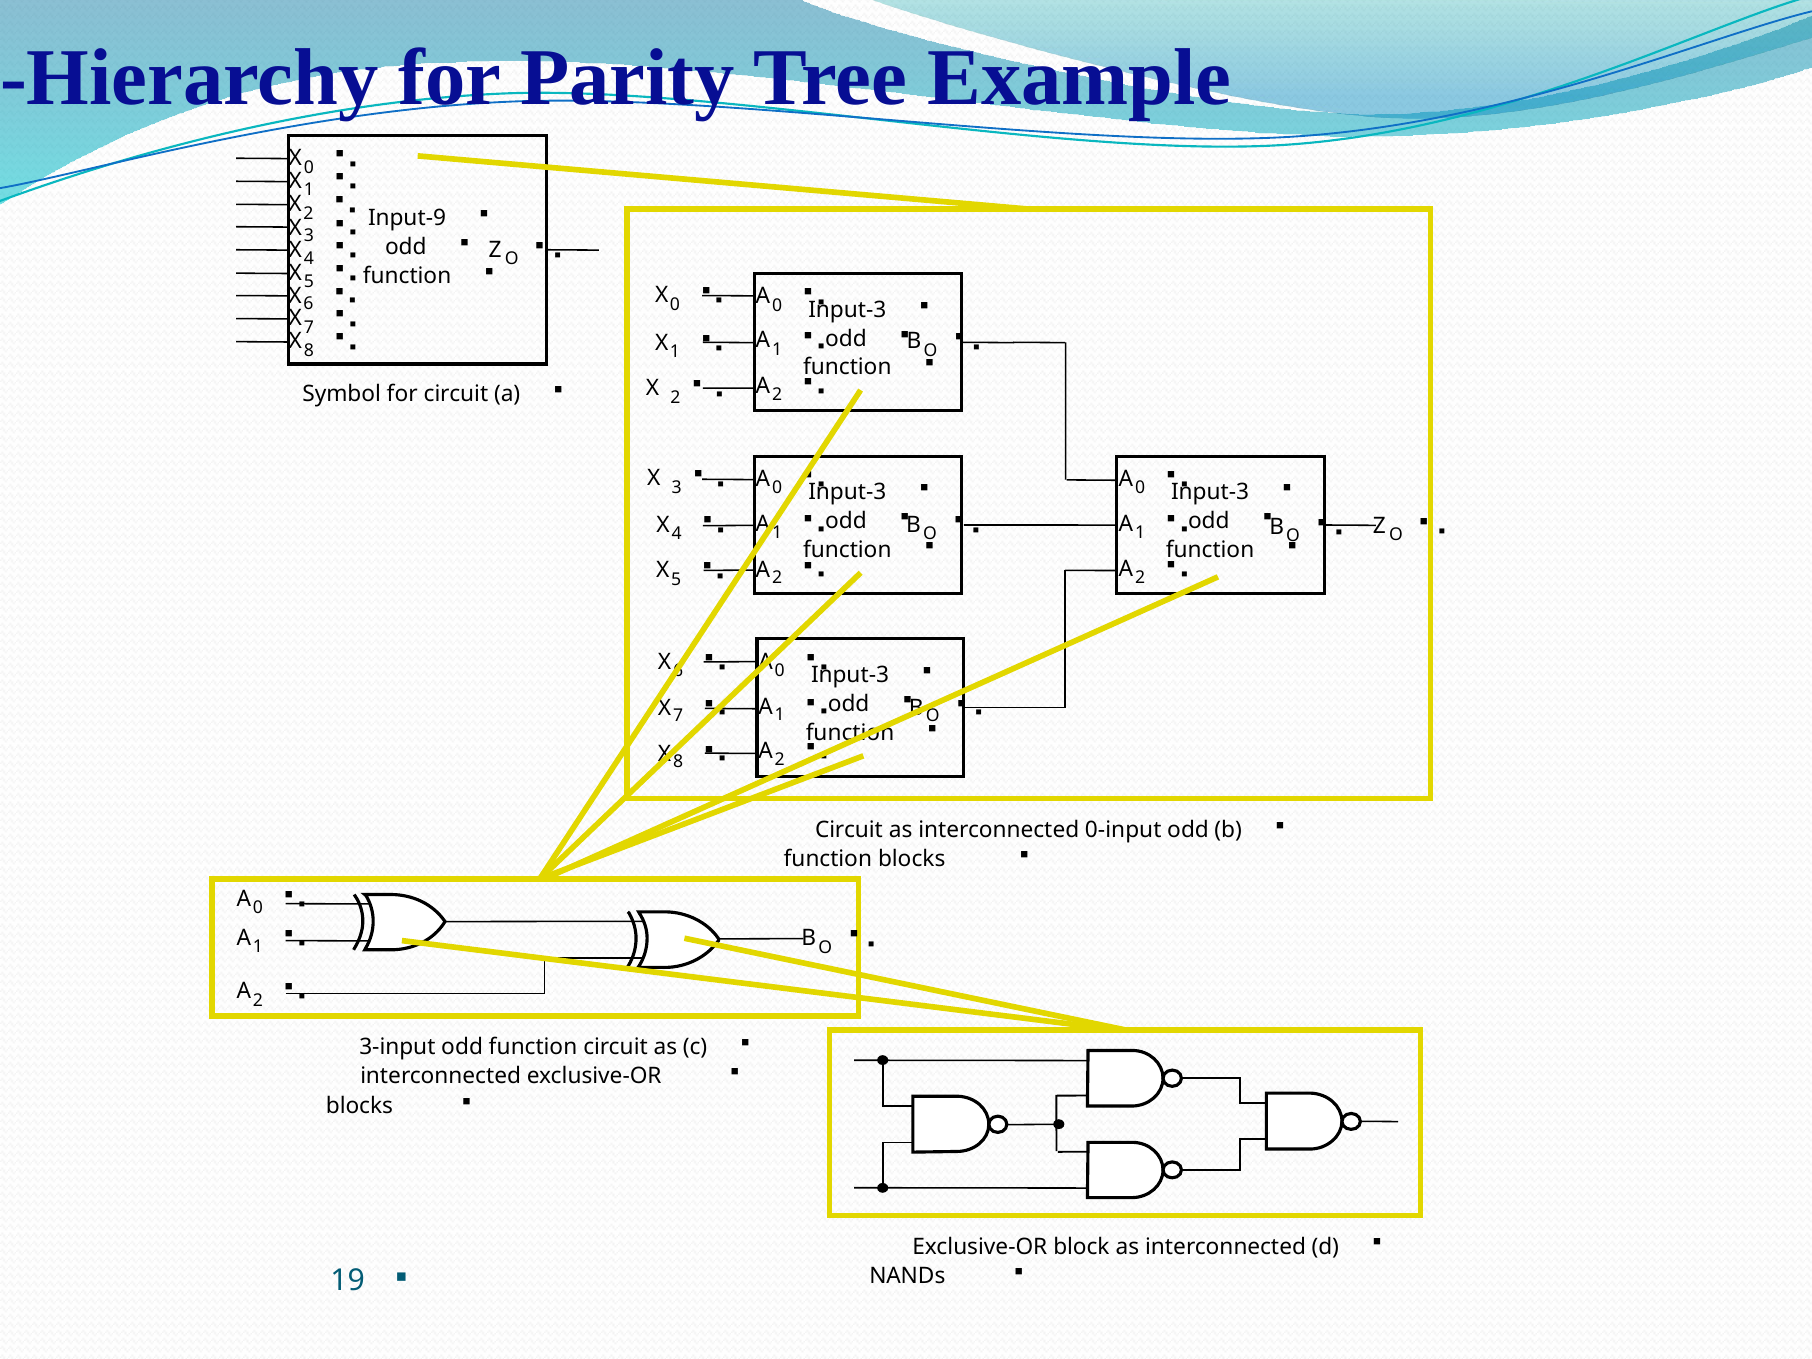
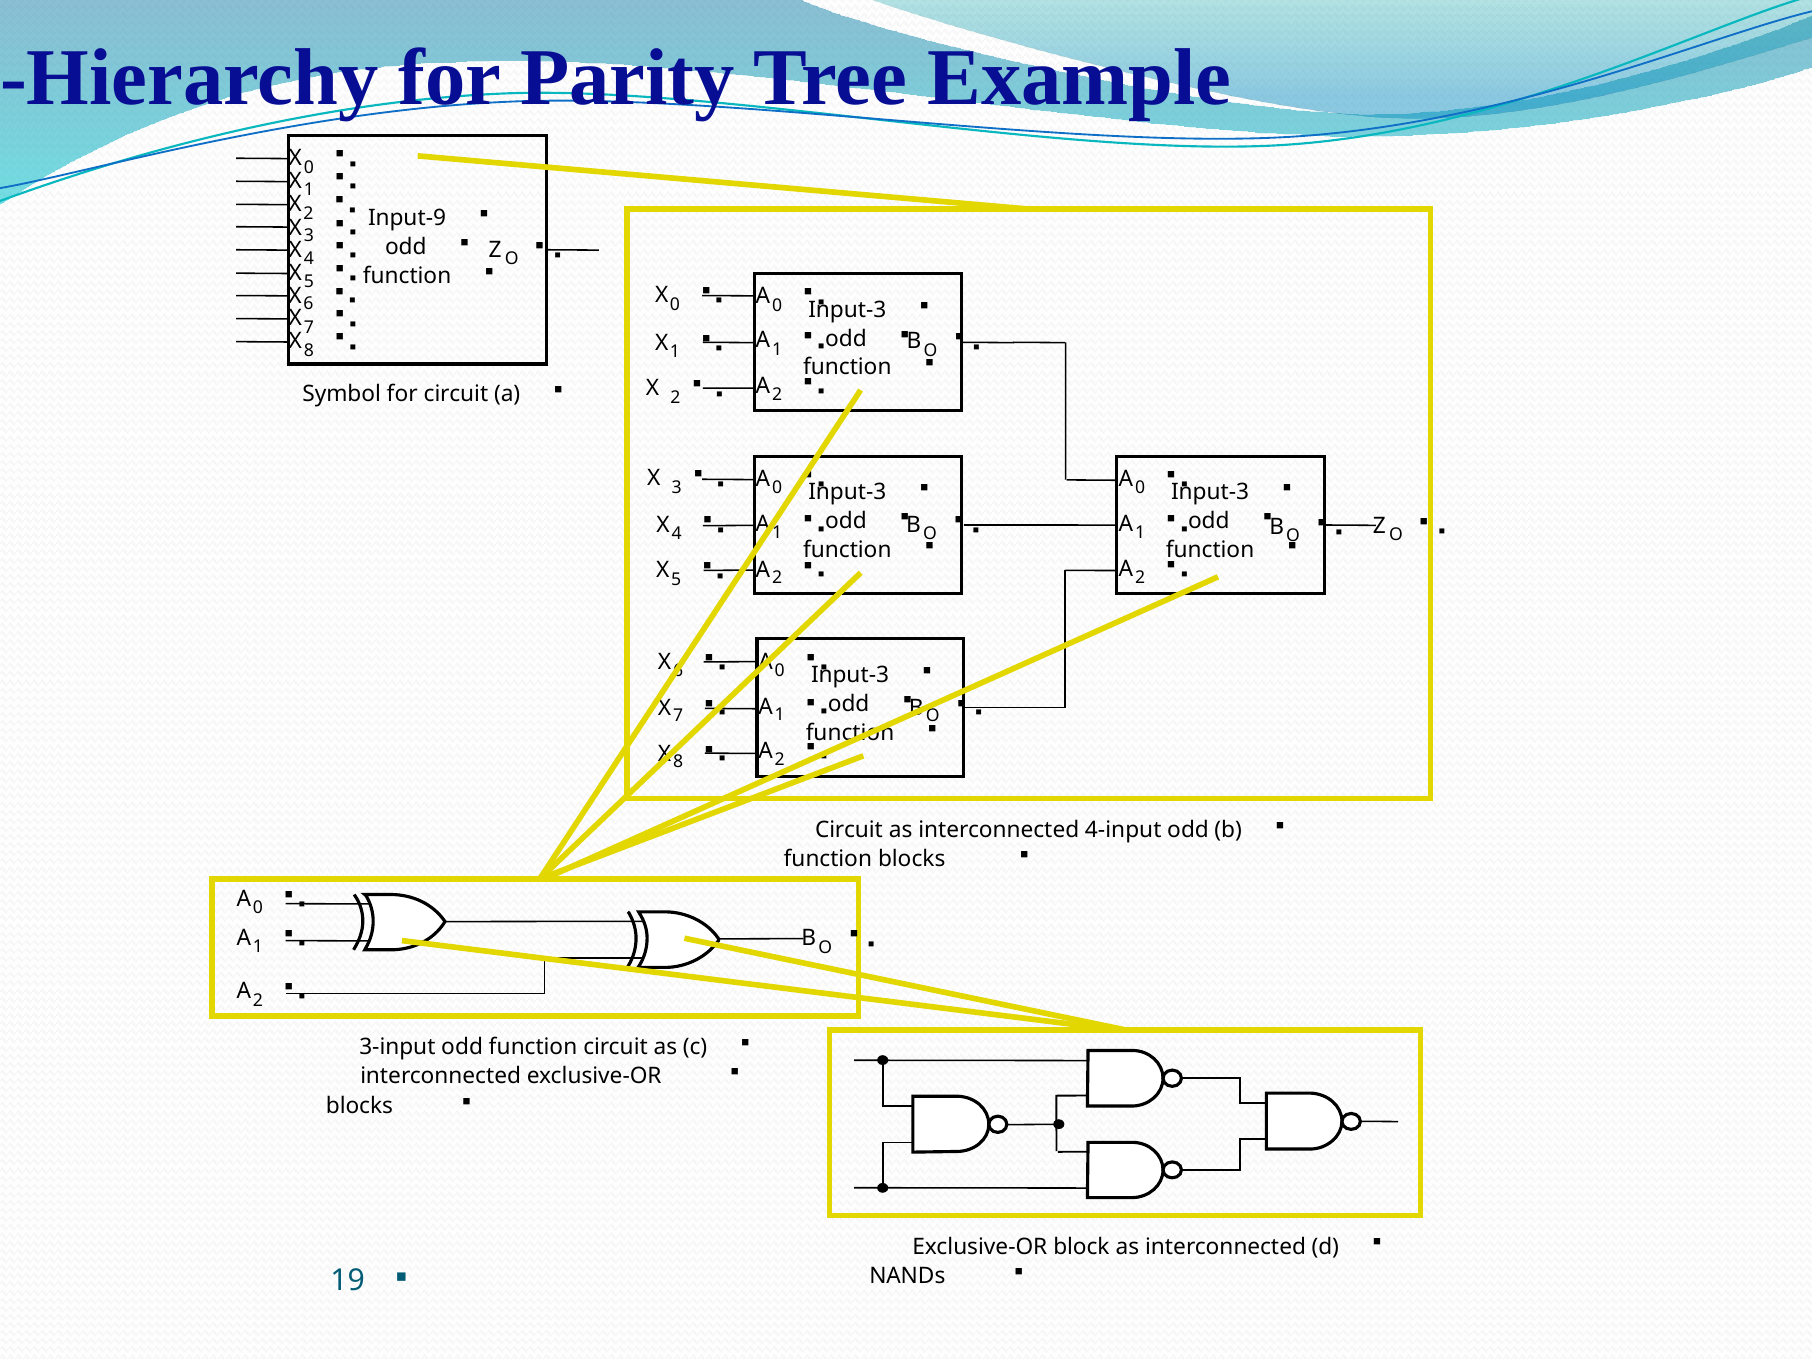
0-input: 0-input -> 4-input (1123, 830)
